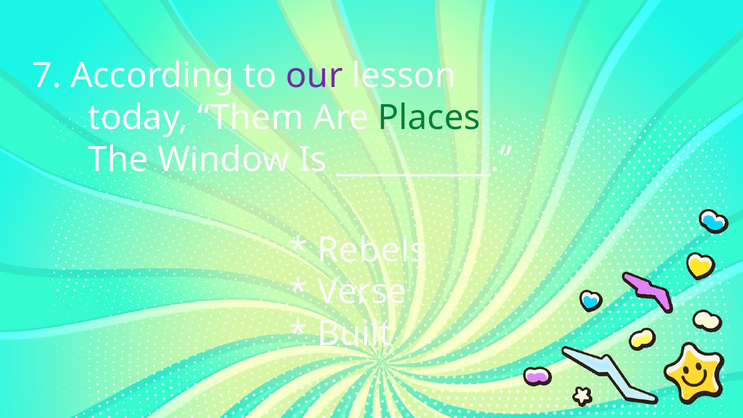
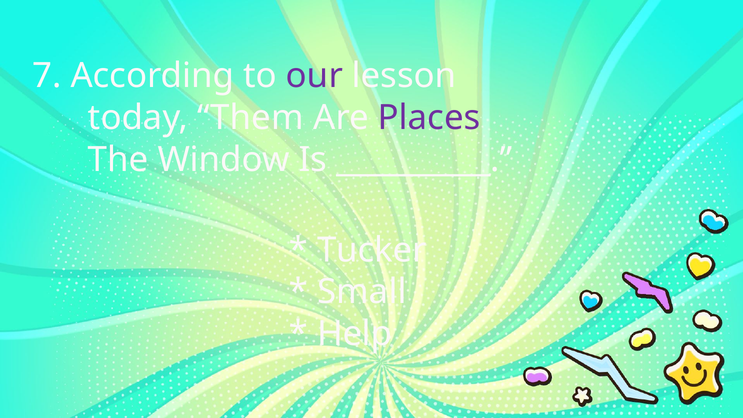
Places colour: green -> purple (429, 118)
Rebels: Rebels -> Tucker (372, 250)
Verse: Verse -> Small (362, 292)
Built: Built -> Help (355, 334)
